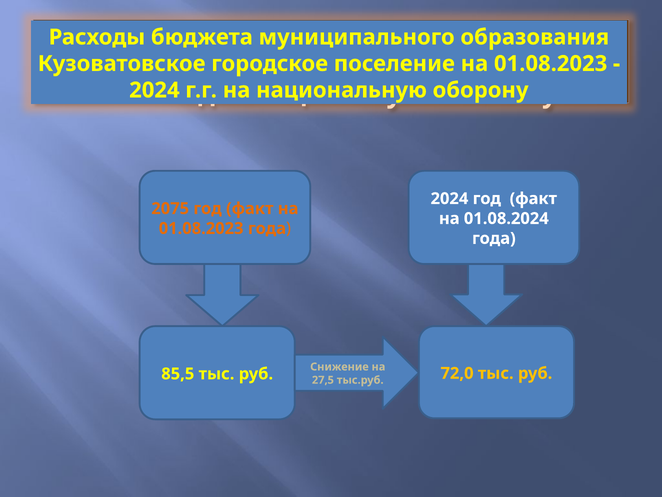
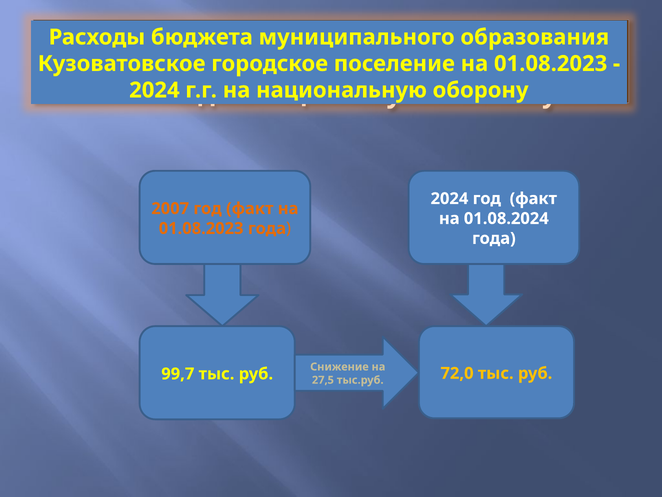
2075: 2075 -> 2007 (170, 208)
85,5: 85,5 -> 99,7 (178, 373)
